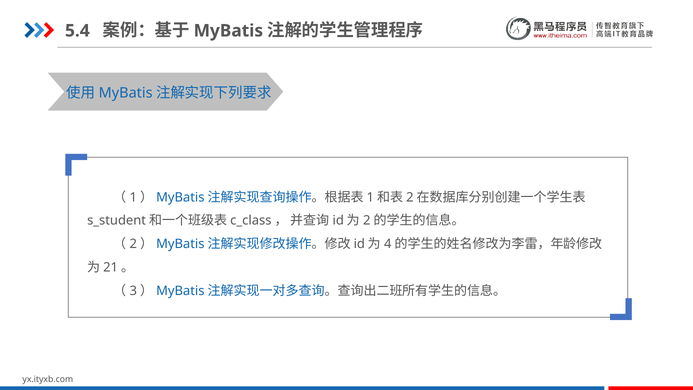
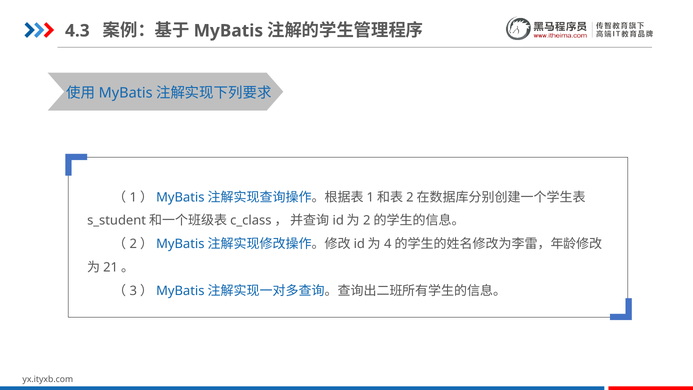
5.4: 5.4 -> 4.3 (77, 31)
